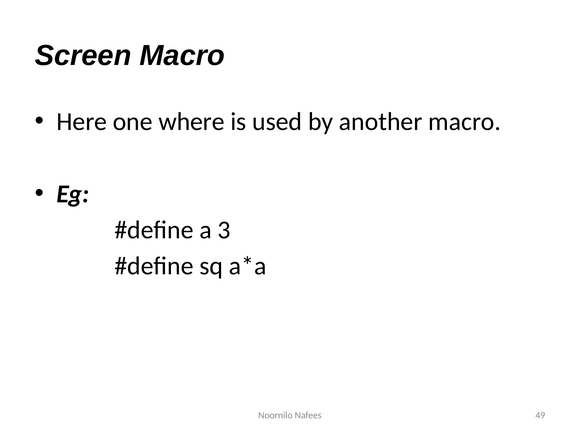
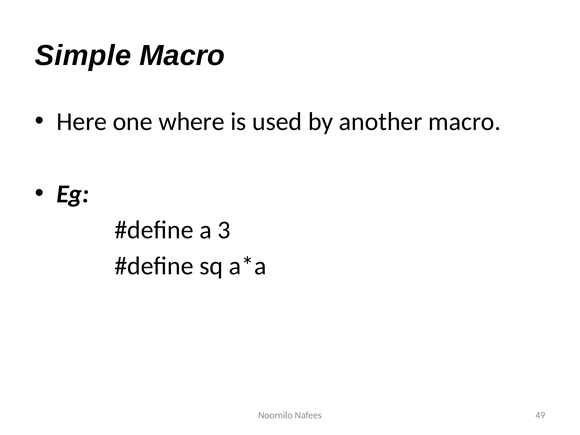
Screen: Screen -> Simple (83, 56)
